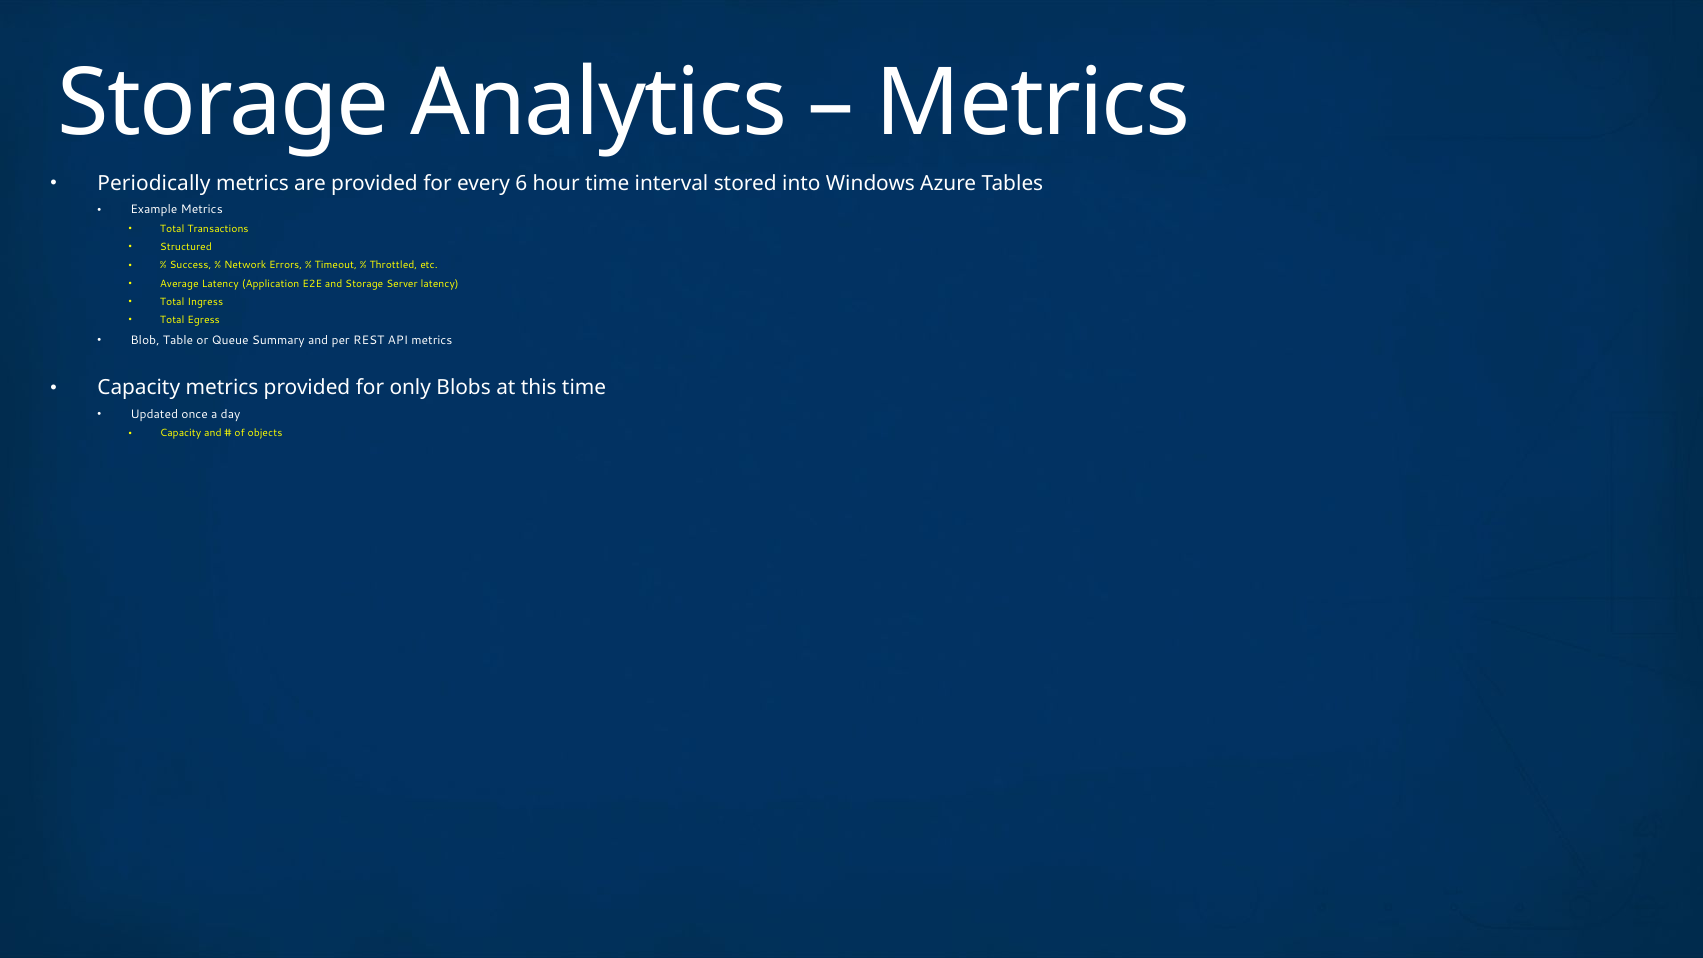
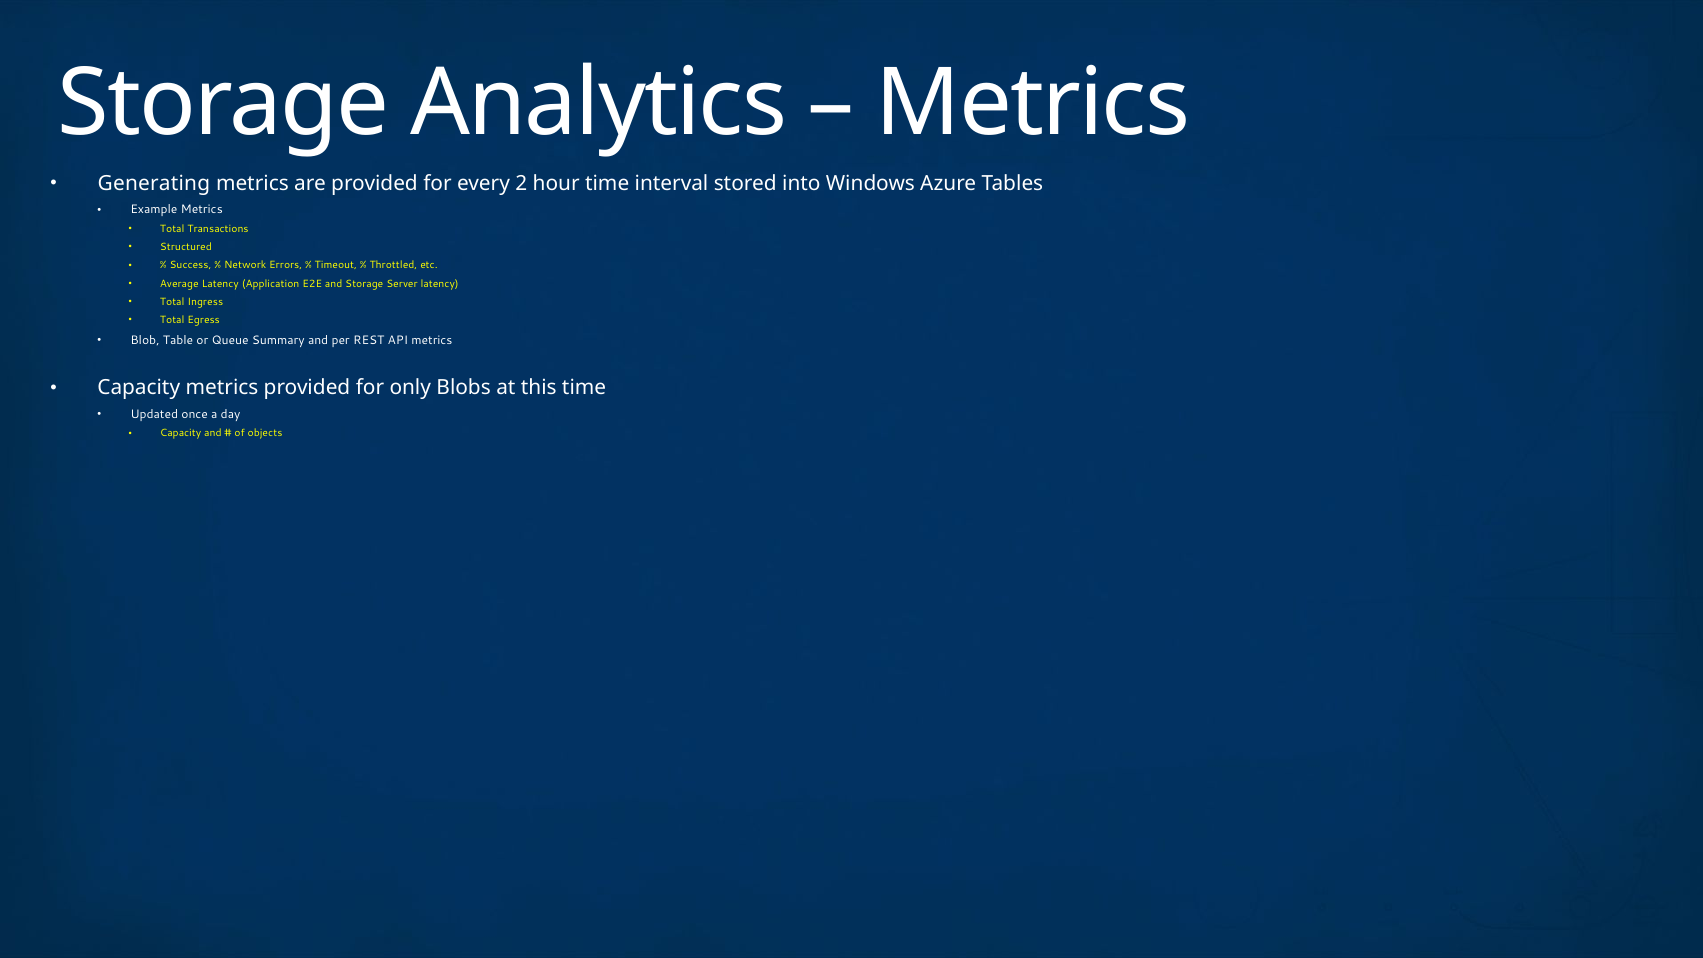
Periodically: Periodically -> Generating (154, 184)
6: 6 -> 2 (521, 184)
